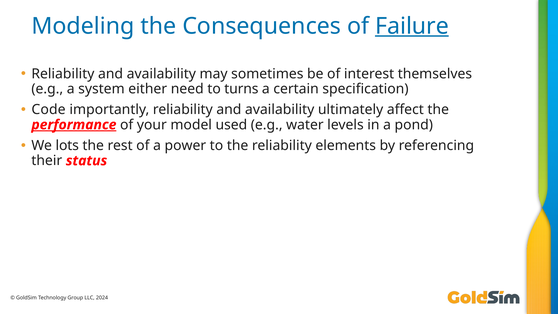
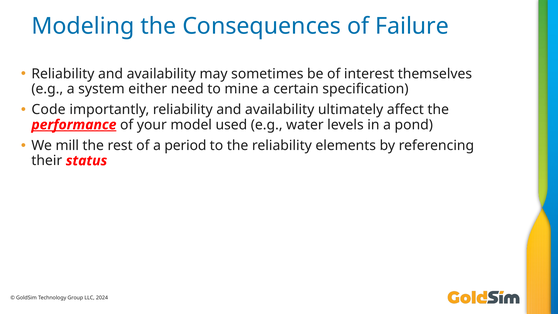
Failure underline: present -> none (412, 26)
turns: turns -> mine (241, 89)
lots: lots -> mill (67, 146)
power: power -> period (185, 146)
